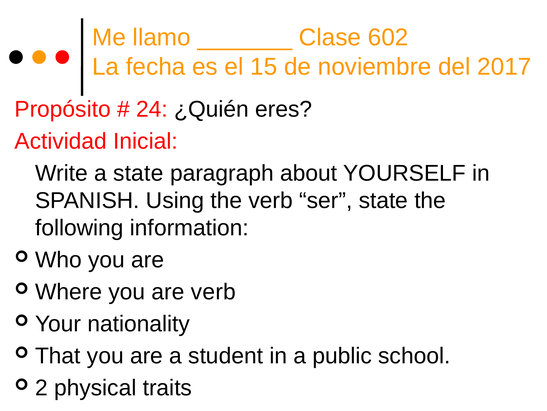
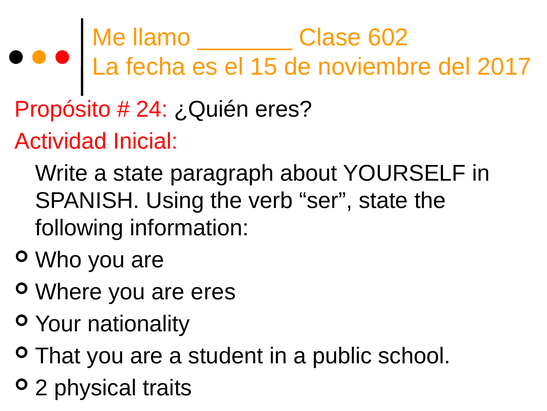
are verb: verb -> eres (213, 292)
